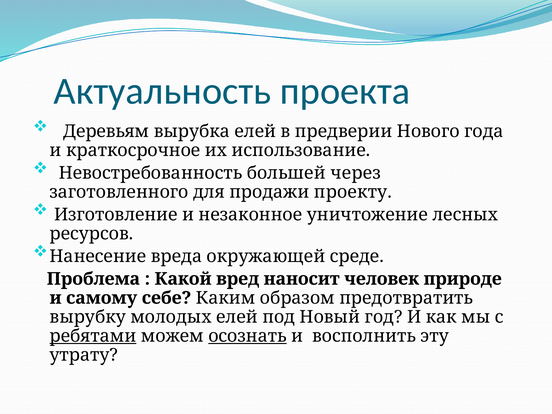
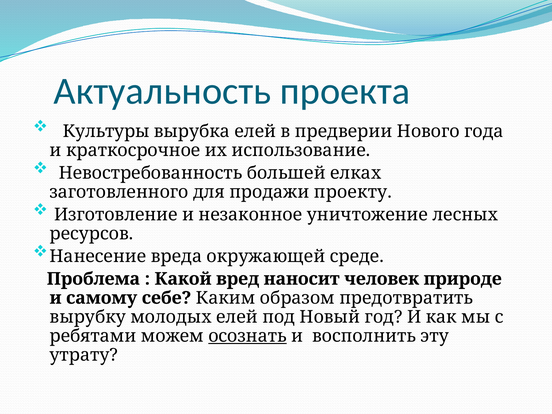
Деревьям: Деревьям -> Культуры (106, 131)
через: через -> елках (356, 173)
ребятами underline: present -> none (93, 336)
